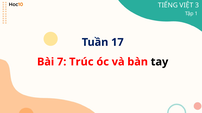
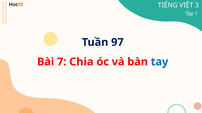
17: 17 -> 97 (117, 42)
Trúc: Trúc -> Chia (81, 62)
tay colour: black -> blue (160, 62)
